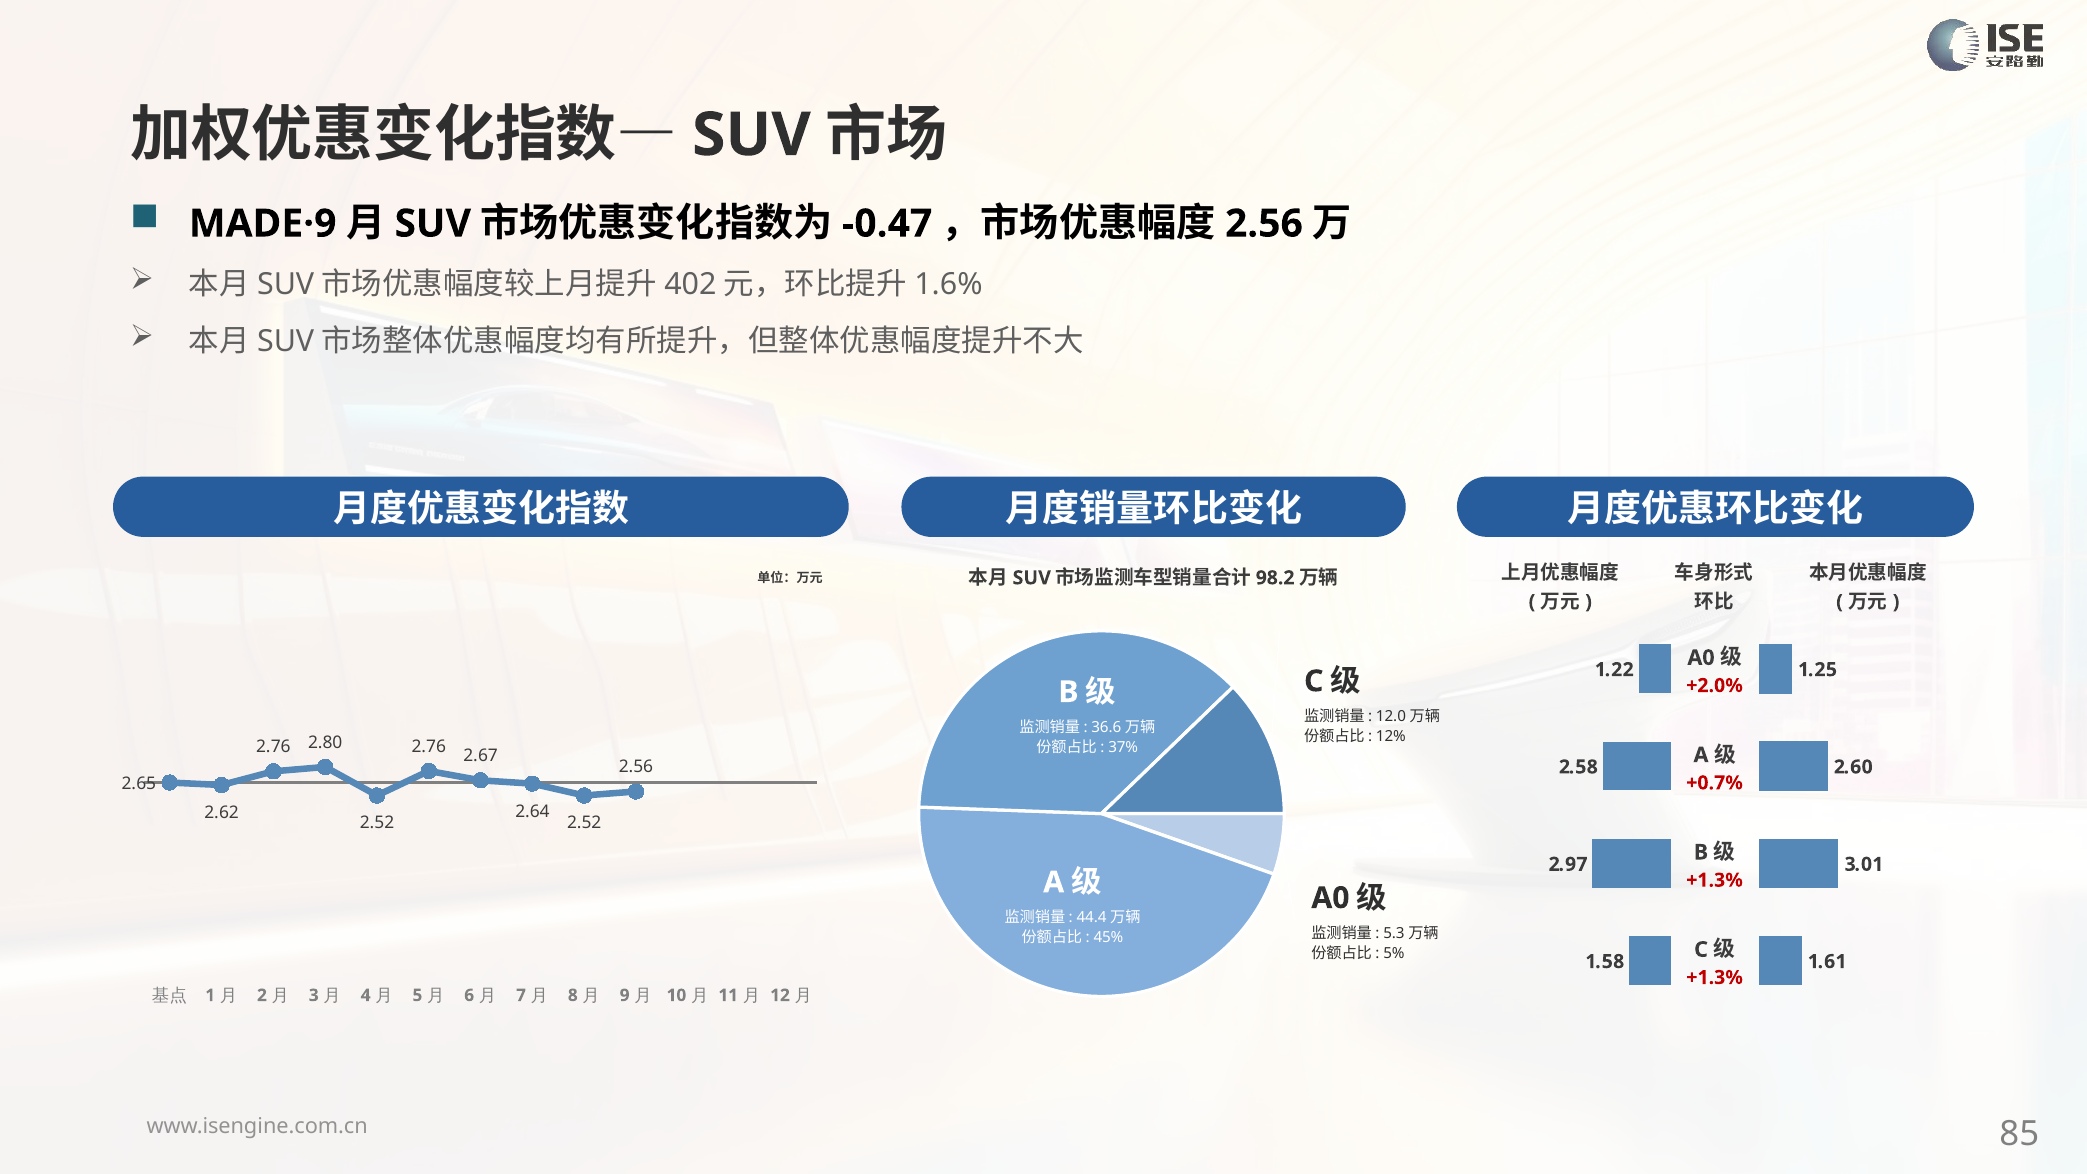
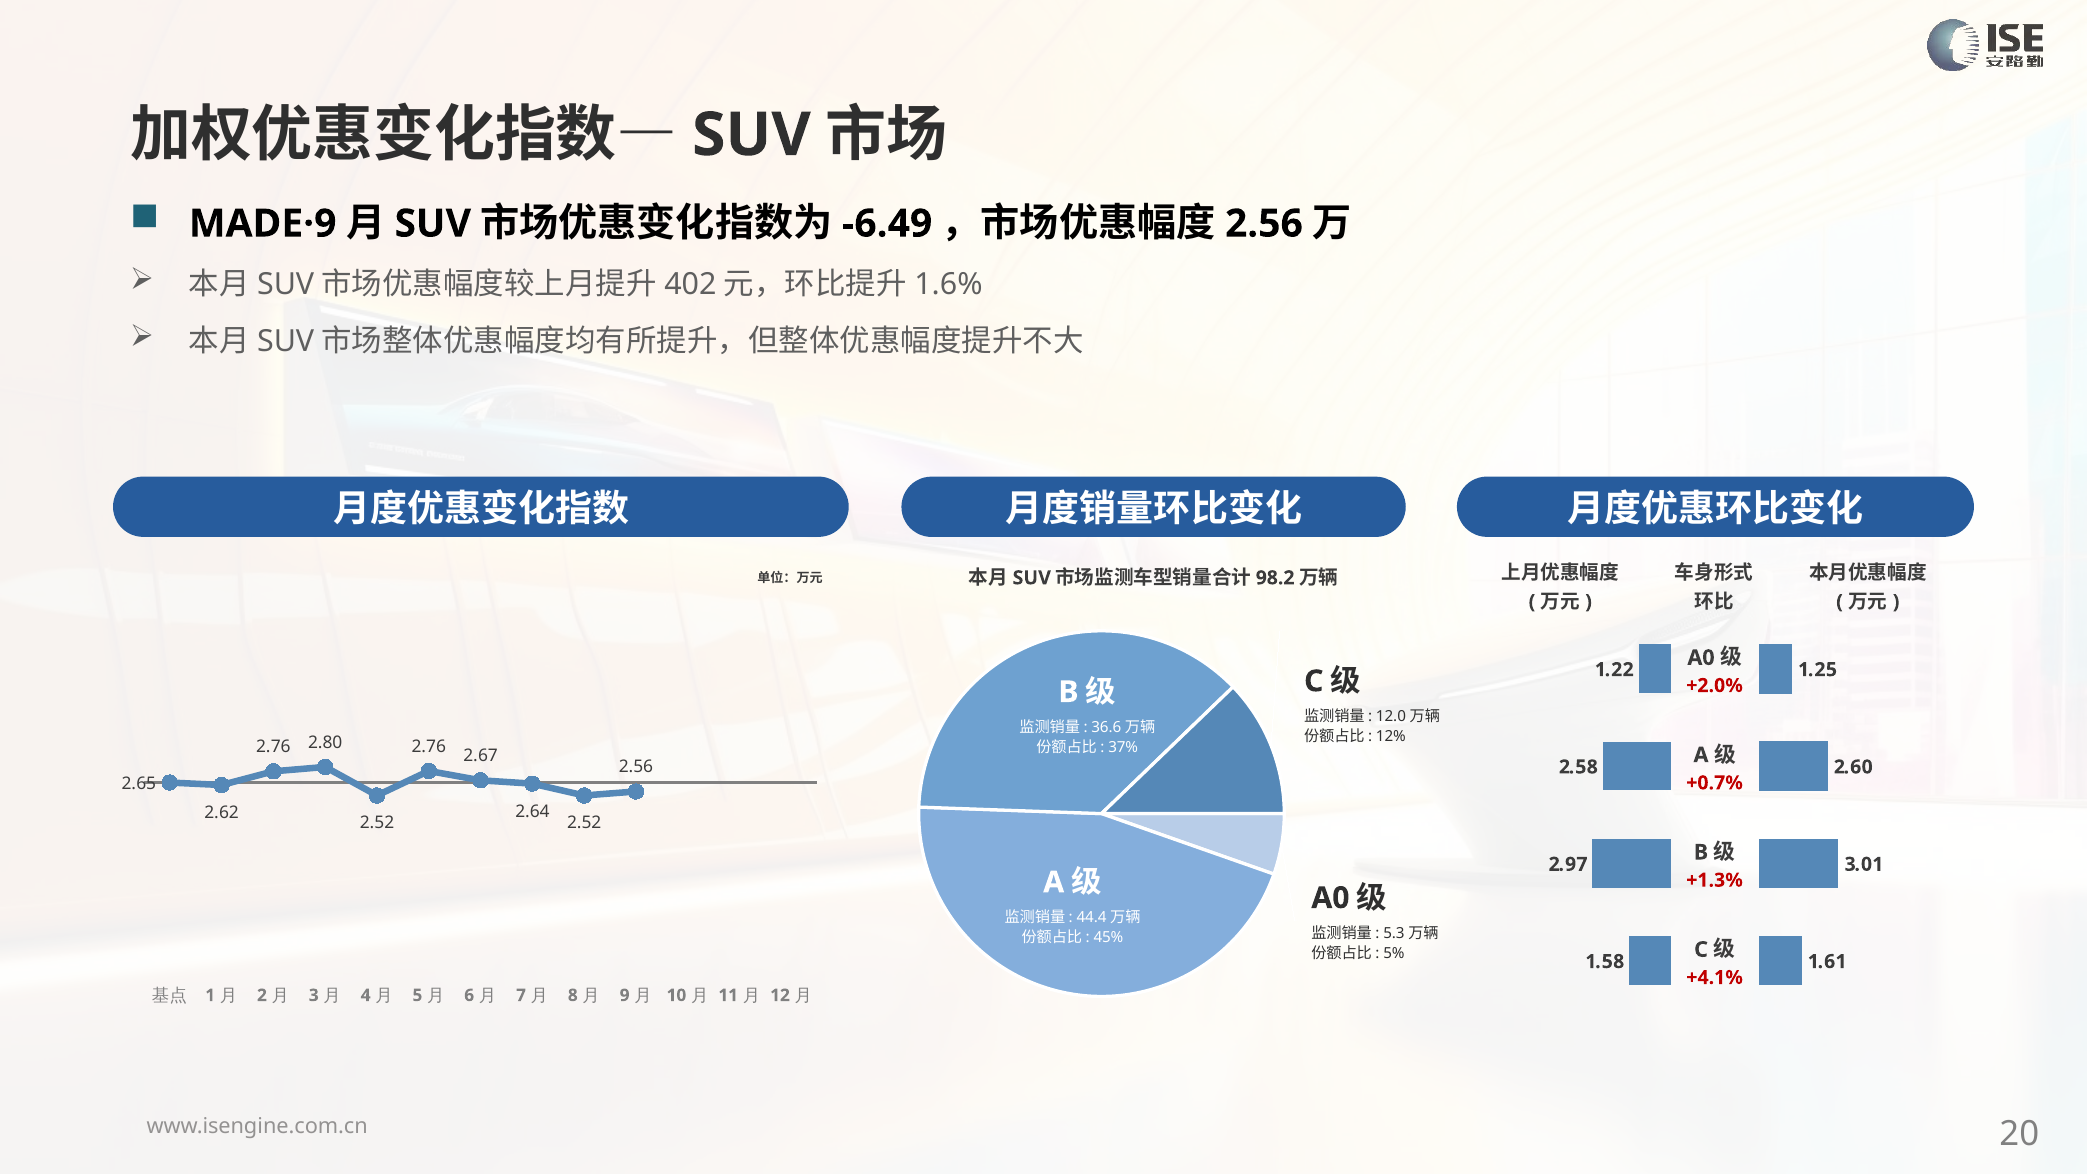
-0.47: -0.47 -> -6.49 (887, 224)
+1.3%: +1.3% -> +4.1% (1715, 977)
85: 85 -> 20 (2019, 1134)
